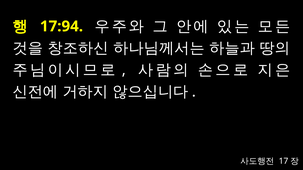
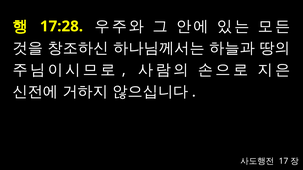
17:94: 17:94 -> 17:28 (61, 26)
